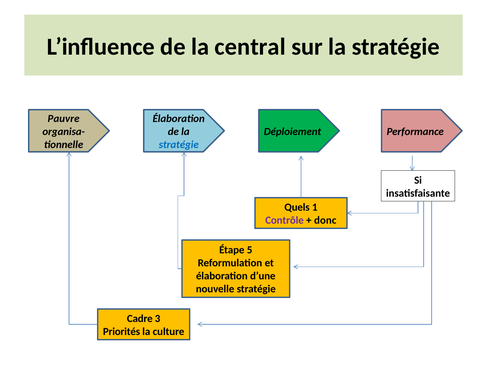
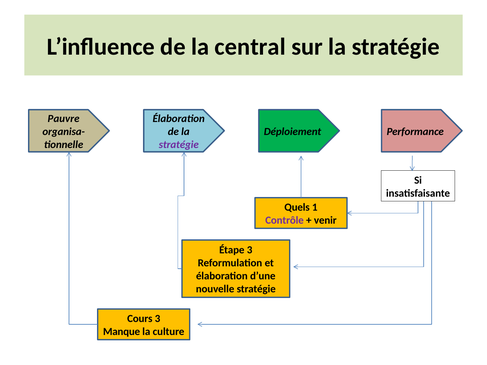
stratégie colour: blue -> purple (179, 145)
donc: donc -> venir (325, 221)
Étape 5: 5 -> 3 (250, 250)
Cadre: Cadre -> Cours (140, 319)
Priorités: Priorités -> Manque (122, 332)
